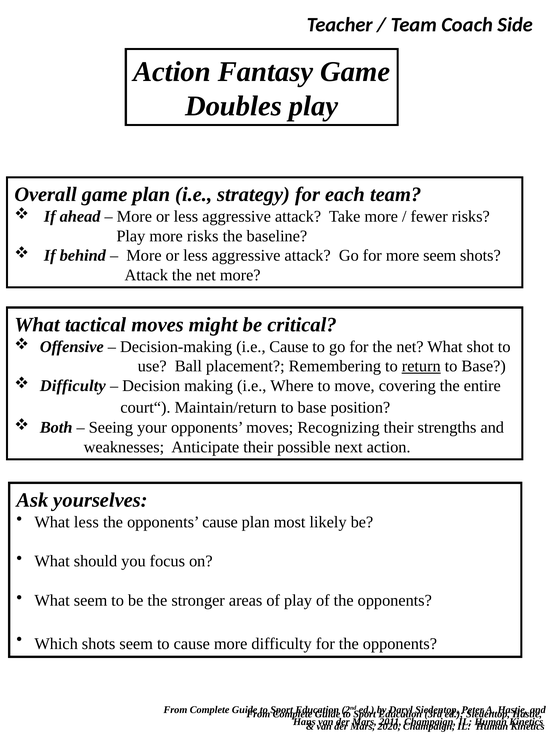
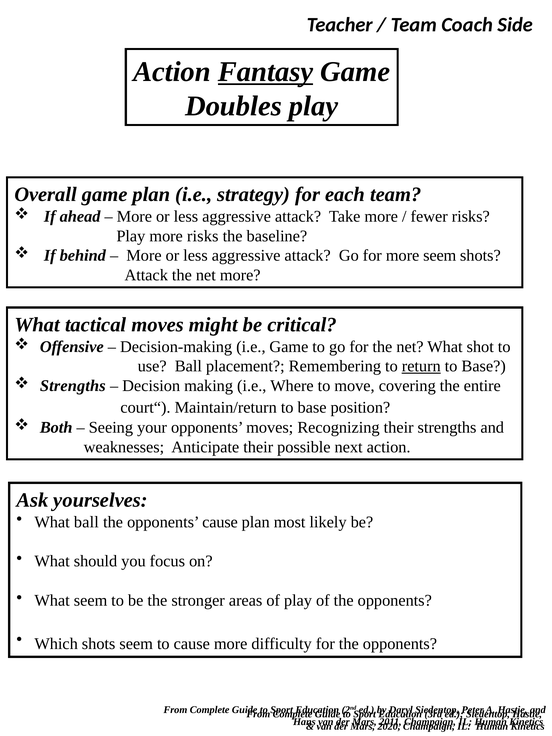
Fantasy underline: none -> present (266, 72)
i.e Cause: Cause -> Game (289, 347)
Difficulty: Difficulty -> Strengths (73, 386)
What less: less -> ball (86, 522)
